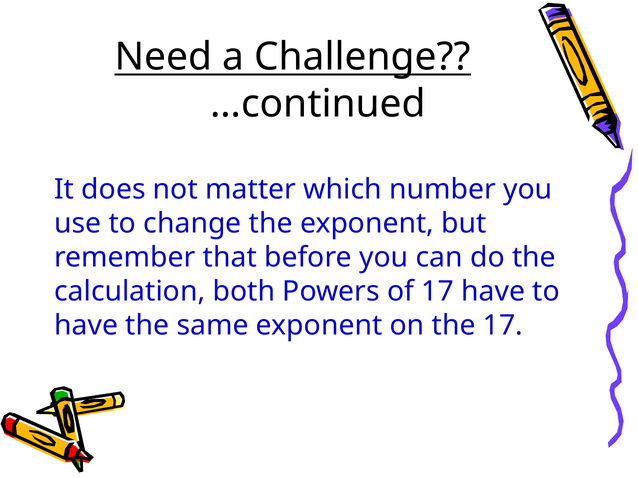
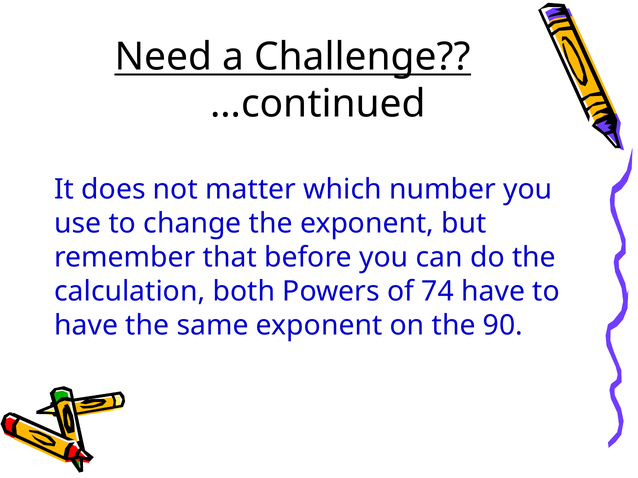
of 17: 17 -> 74 (438, 292)
the 17: 17 -> 90 (503, 326)
